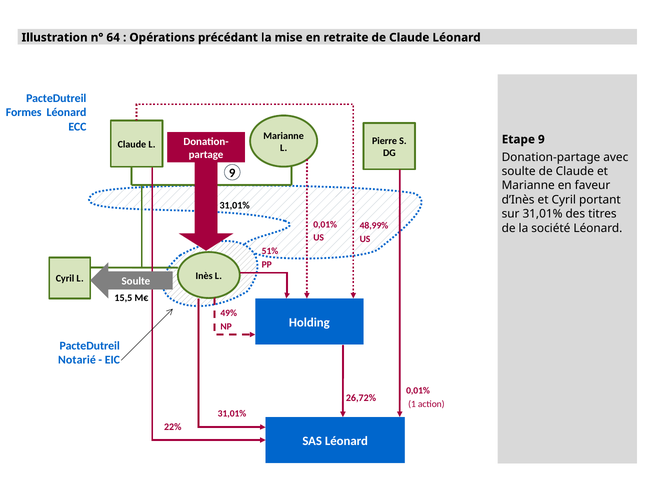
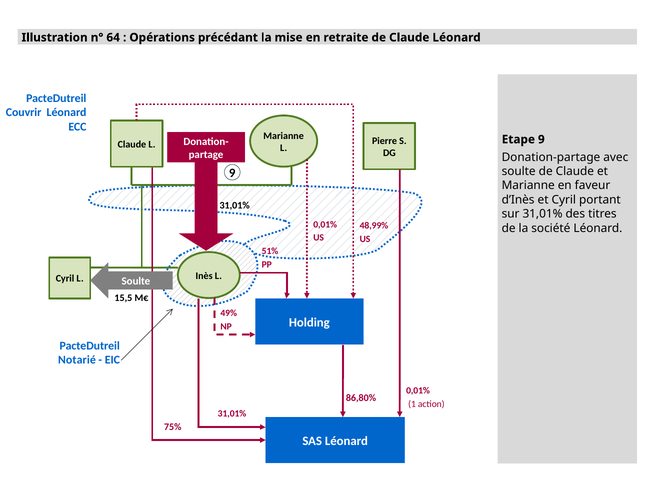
Formes: Formes -> Couvrir (24, 112)
26,72%: 26,72% -> 86,80% (361, 398)
22%: 22% -> 75% (173, 427)
